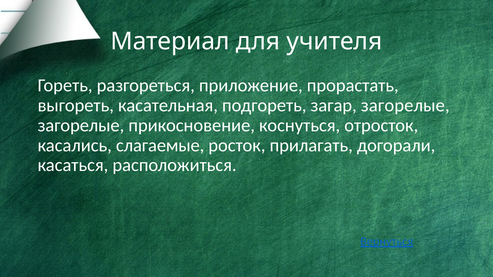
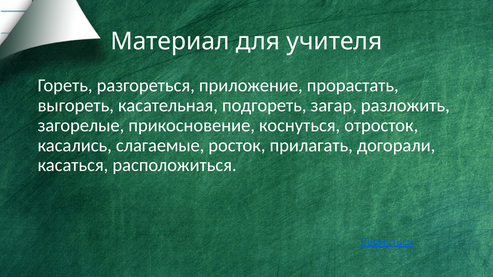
загар загорелые: загорелые -> разложить (405, 106)
